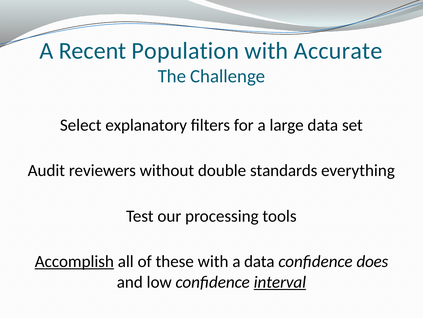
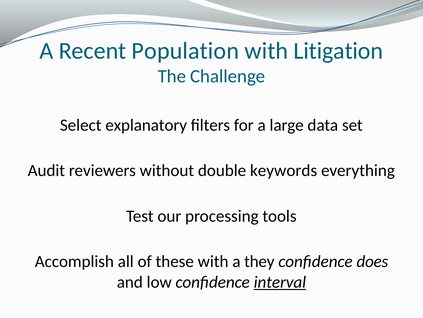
Accurate: Accurate -> Litigation (338, 51)
standards: standards -> keywords (284, 170)
Accomplish underline: present -> none (74, 261)
a data: data -> they (259, 261)
